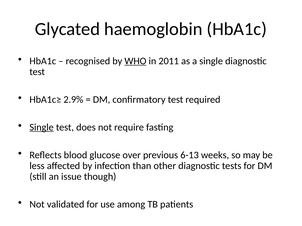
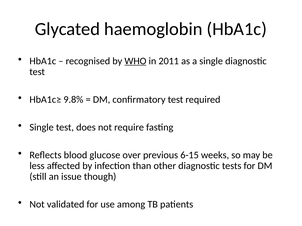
2.9%: 2.9% -> 9.8% (73, 100)
Single underline: present -> none (42, 128)
6-13: 6-13 -> 6-15 (190, 155)
